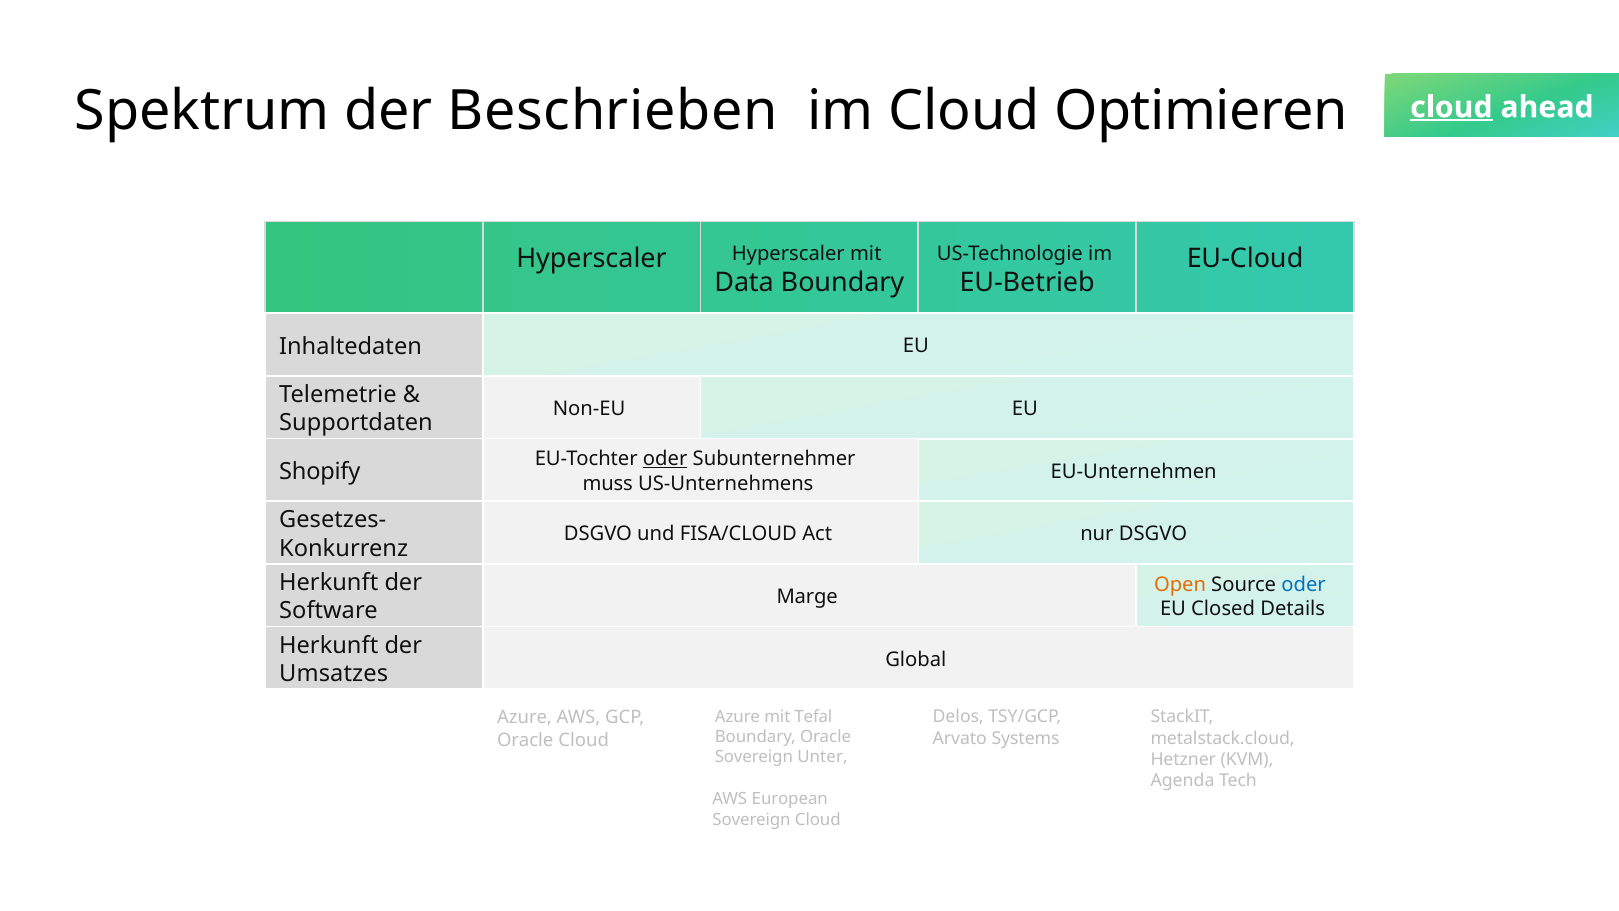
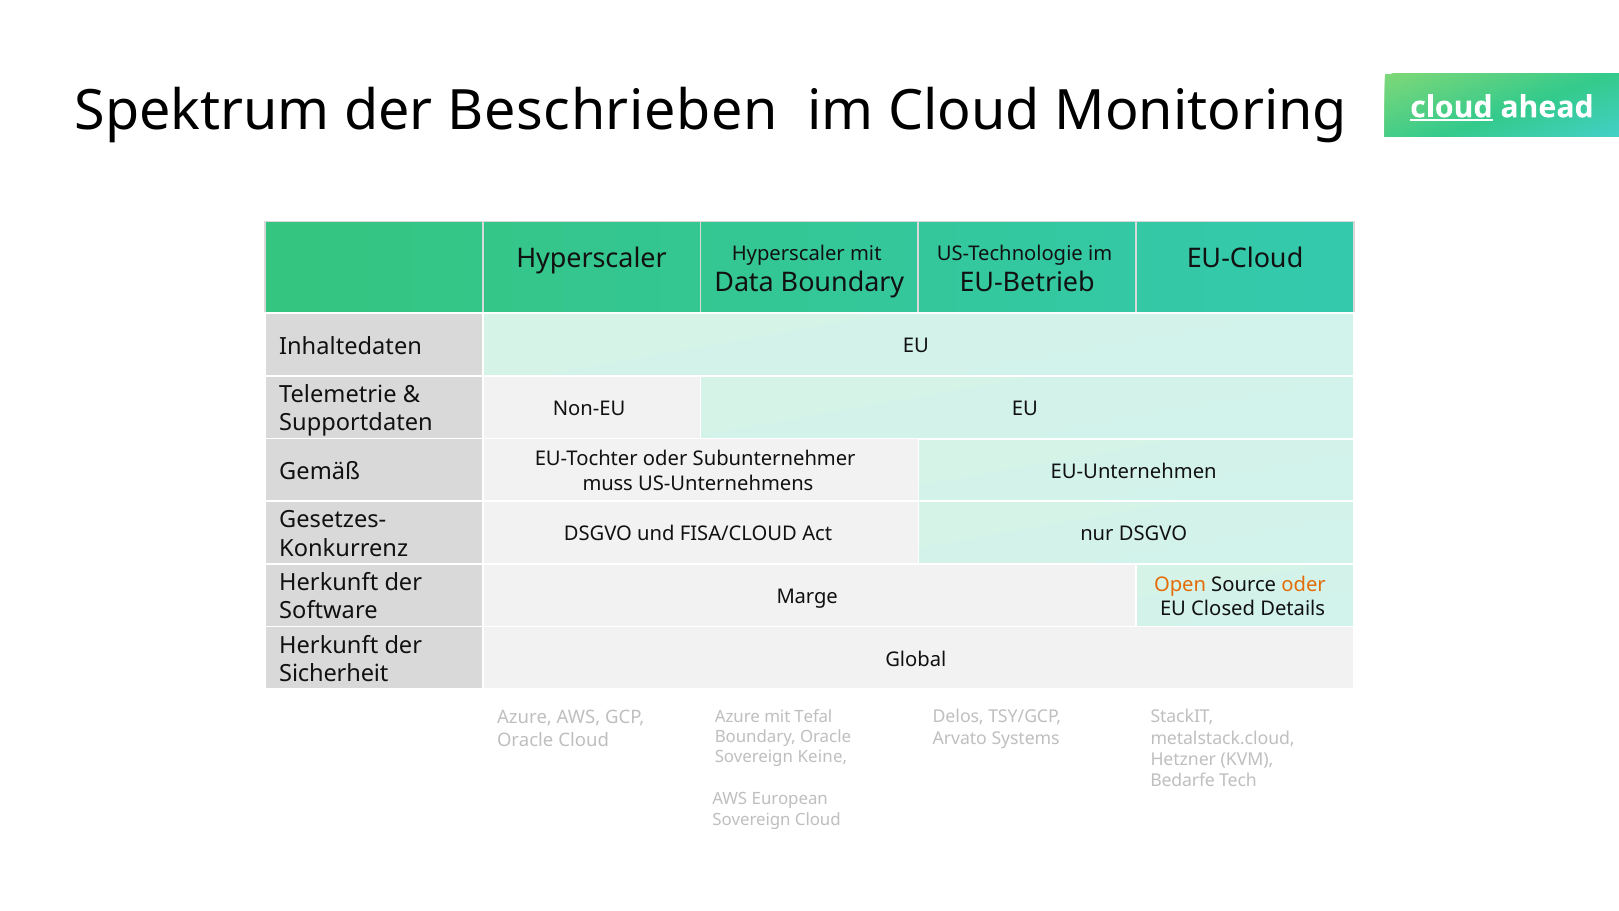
Optimieren: Optimieren -> Monitoring (1201, 111)
oder underline: present -> none (665, 459)
Shopify: Shopify -> Gemäß (320, 471)
oder colour: blue -> orange (1304, 584)
Umsatzes: Umsatzes -> Sicherheit (334, 674)
Unter: Unter -> Keine (822, 757)
Agenda: Agenda -> Bedarfe (1183, 781)
